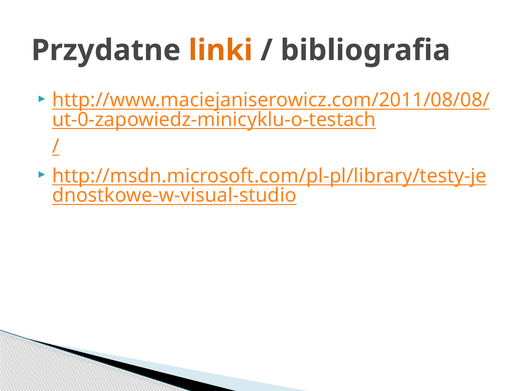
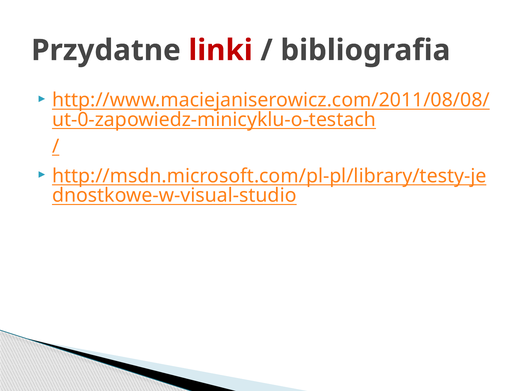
linki colour: orange -> red (221, 50)
